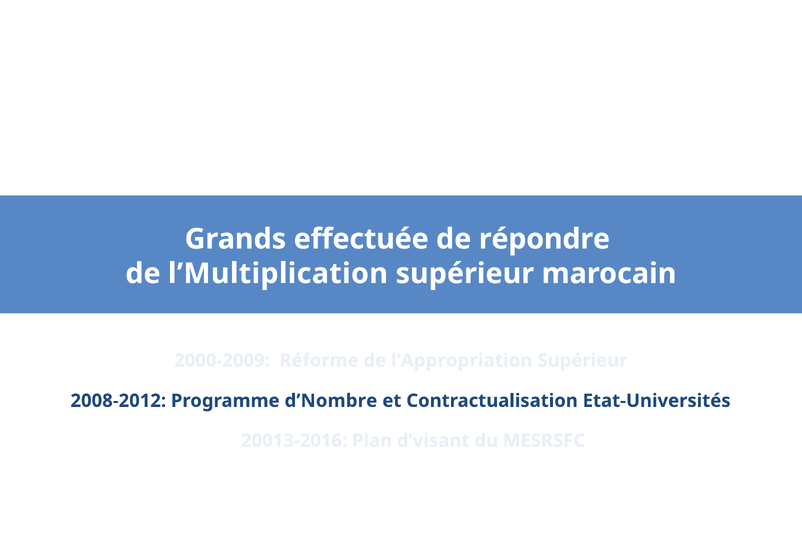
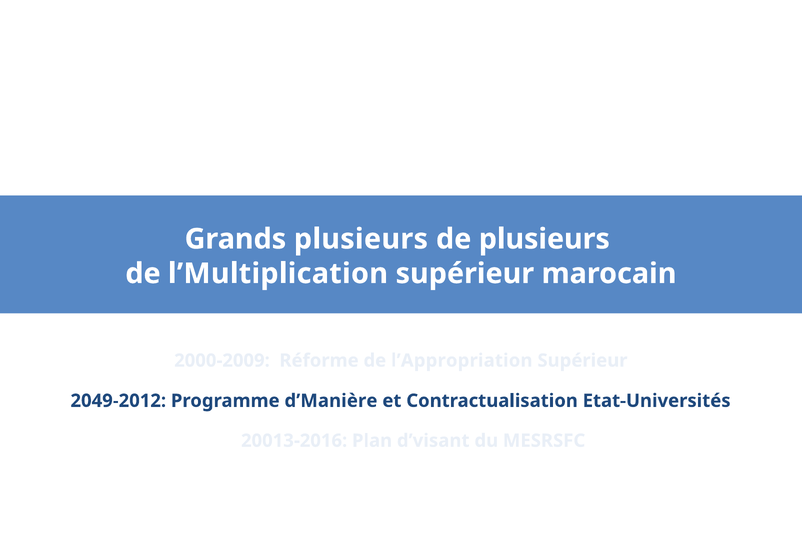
Grands effectuée: effectuée -> plusieurs (361, 239)
de répondre: répondre -> plusieurs (544, 239)
2008-2012: 2008-2012 -> 2049-2012 (118, 401)
d’Nombre: d’Nombre -> d’Manière (331, 401)
